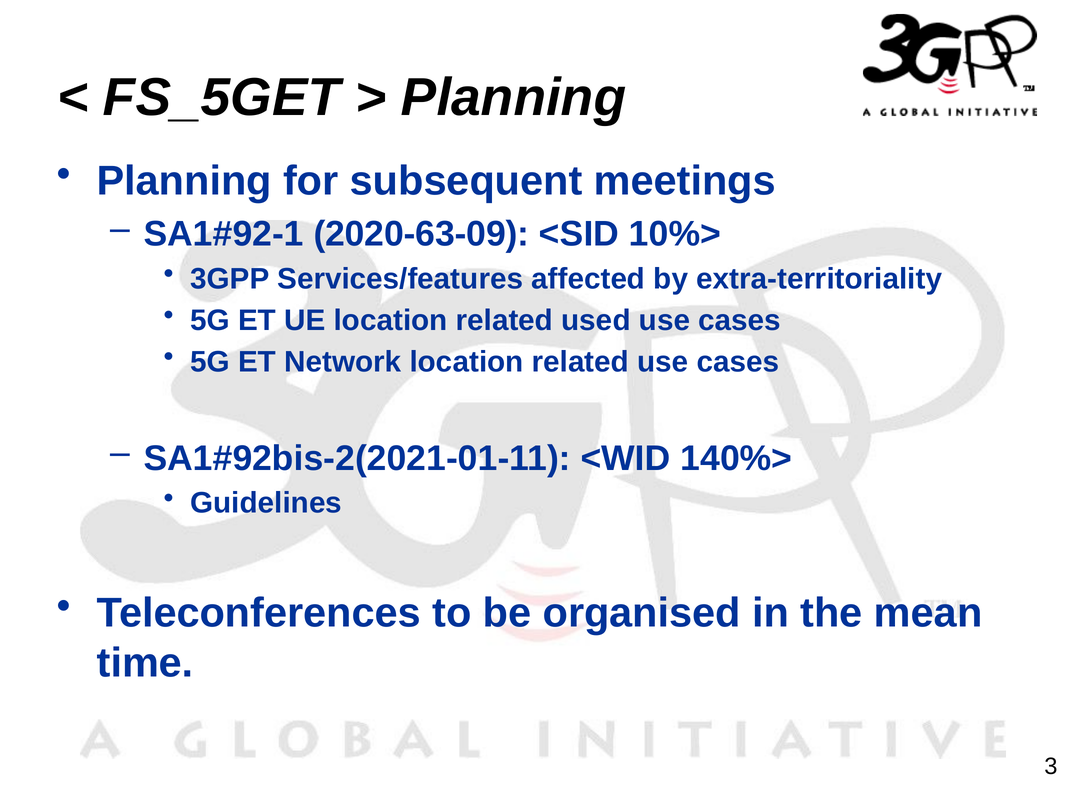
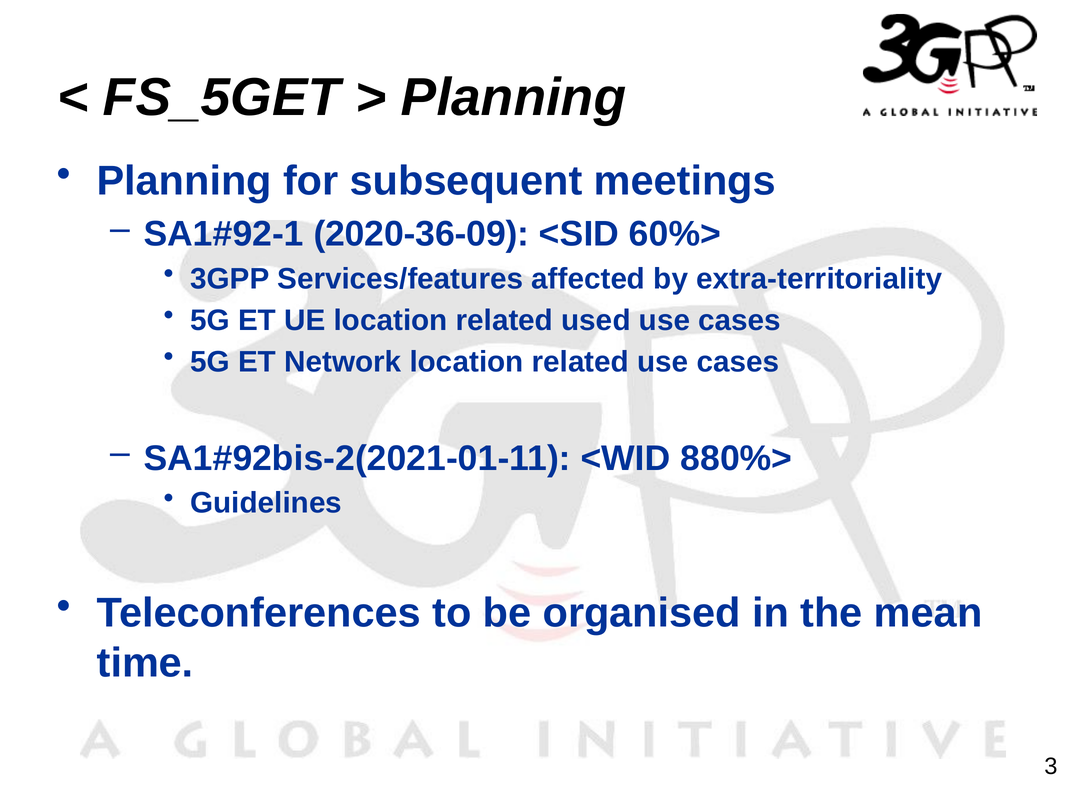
2020‑63‑09: 2020‑63‑09 -> 2020‑36‑09 (421, 234)
10%>: 10%> -> 60%> (675, 234)
140%>: 140%> -> 880%> (736, 458)
